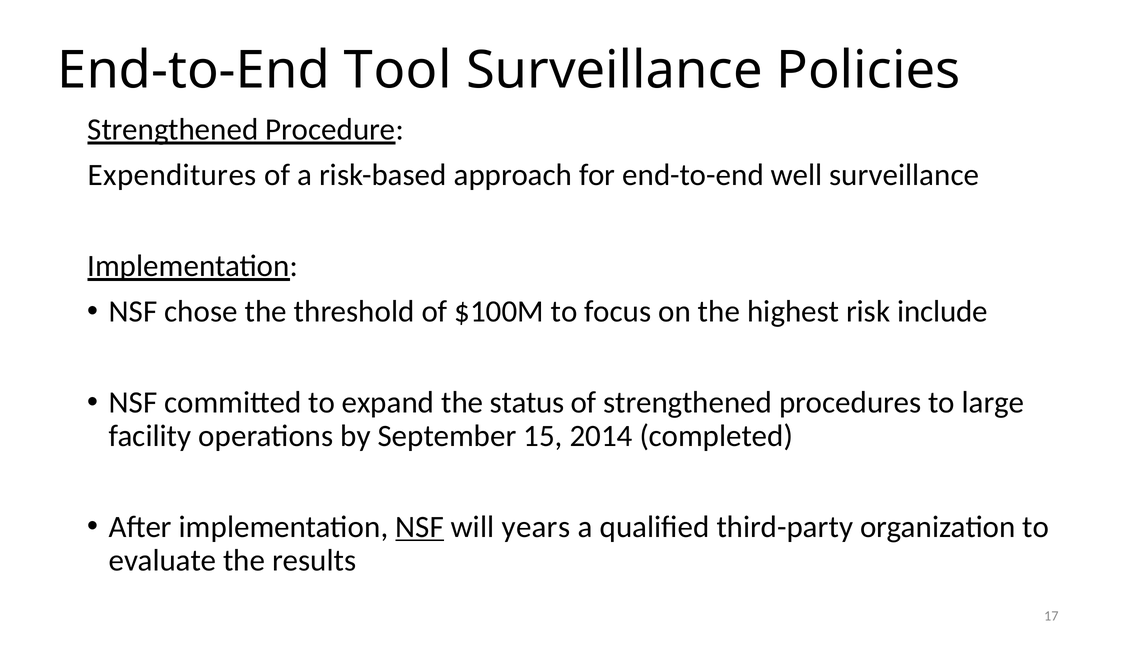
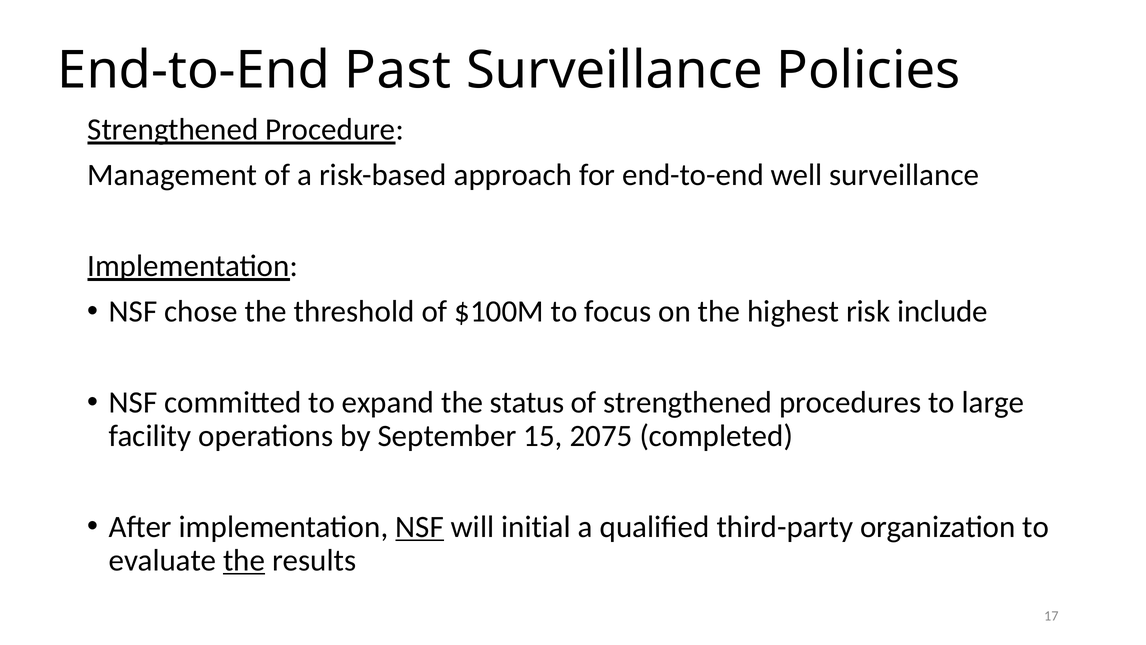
Tool: Tool -> Past (398, 70)
Expenditures: Expenditures -> Management (172, 175)
2014: 2014 -> 2075 (601, 436)
years: years -> initial (536, 527)
the underline: none -> present (244, 560)
